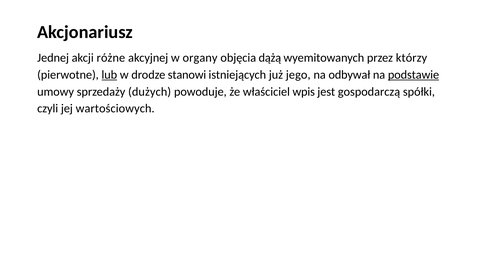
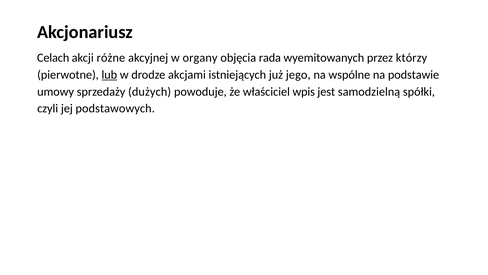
Jednej: Jednej -> Celach (53, 58)
dążą: dążą -> rada (270, 58)
stanowi: stanowi -> akcjami (187, 75)
odbywał: odbywał -> wspólne (349, 75)
podstawie underline: present -> none (414, 75)
gospodarczą: gospodarczą -> samodzielną (369, 91)
wartościowych: wartościowych -> podstawowych (115, 108)
